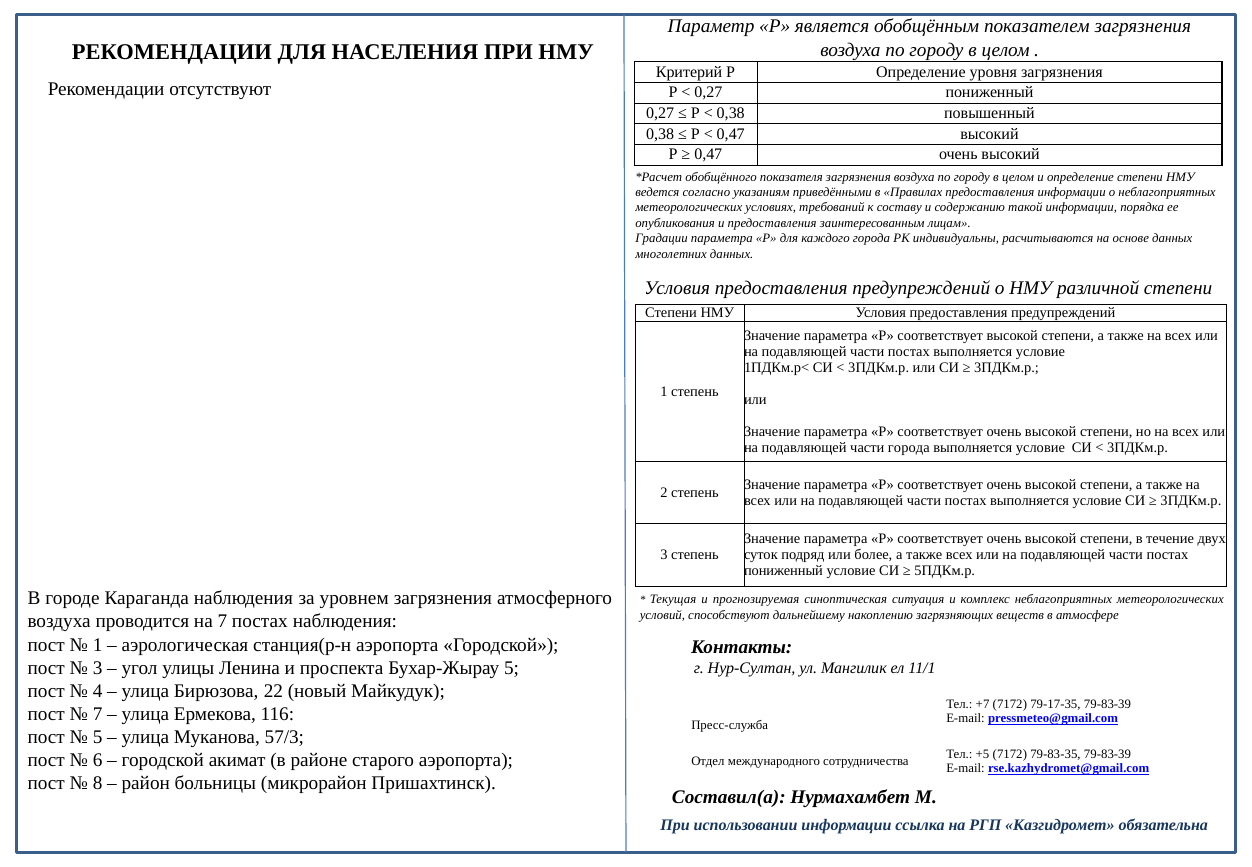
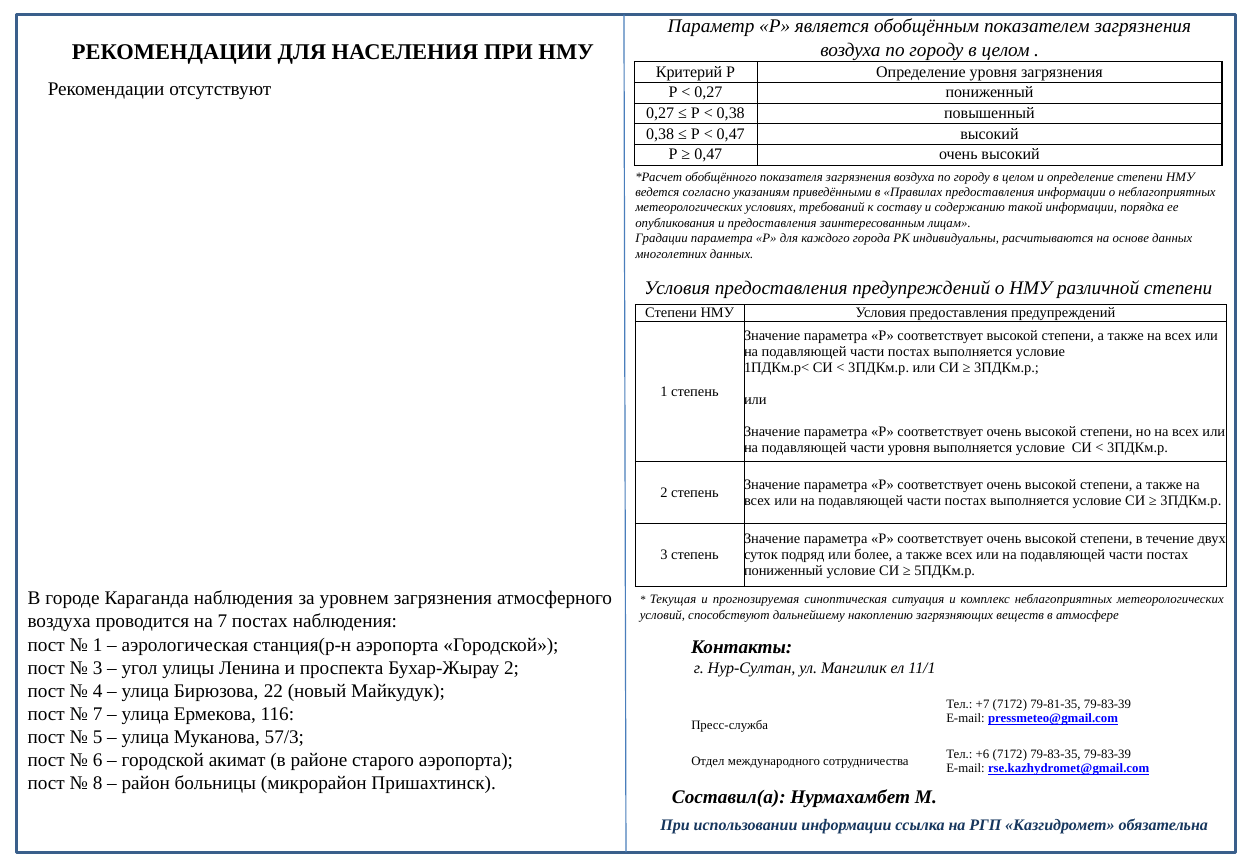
части города: города -> уровня (909, 447)
Бухар-Жырау 5: 5 -> 2 (512, 668)
79-17-35: 79-17-35 -> 79-81-35 (1055, 704)
+5: +5 -> +6 (983, 754)
